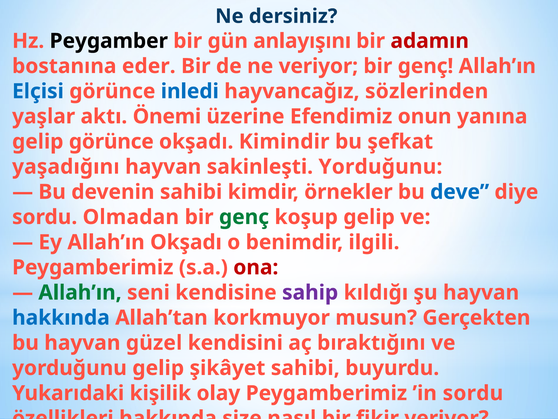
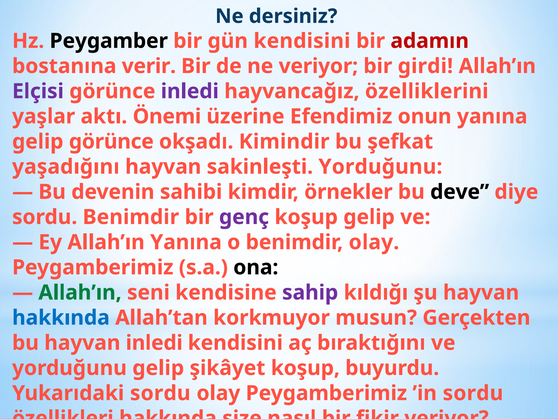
gün anlayışını: anlayışını -> kendisini (302, 41)
eder: eder -> verir (149, 66)
genç: genç -> girdi (425, 66)
Elçisi colour: blue -> purple (38, 91)
inledi colour: blue -> purple (190, 91)
sözlerinden: sözlerinden -> özelliklerini (427, 91)
deve colour: blue -> black (460, 192)
sordu Olmadan: Olmadan -> Benimdir (131, 217)
genç colour: green -> purple (244, 217)
Allah’ın Okşadı: Okşadı -> Yanına (186, 242)
benimdir ilgili: ilgili -> olay (374, 242)
ona colour: red -> black (256, 267)
hayvan güzel: güzel -> inledi (154, 342)
şikâyet sahibi: sahibi -> koşup (305, 368)
Yukarıdaki kişilik: kişilik -> sordu (160, 393)
